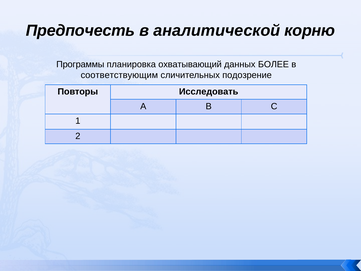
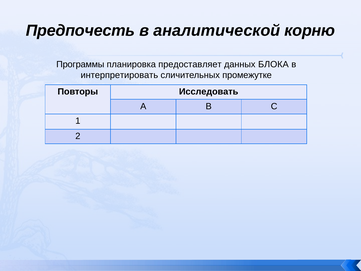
охватывающий: охватывающий -> предоставляет (190, 64)
БОЛЕЕ: БОЛЕЕ -> БЛОКА (273, 64)
соответствующим: соответствующим -> интерпретировать (119, 75)
подозрение: подозрение -> промежутке (247, 75)
